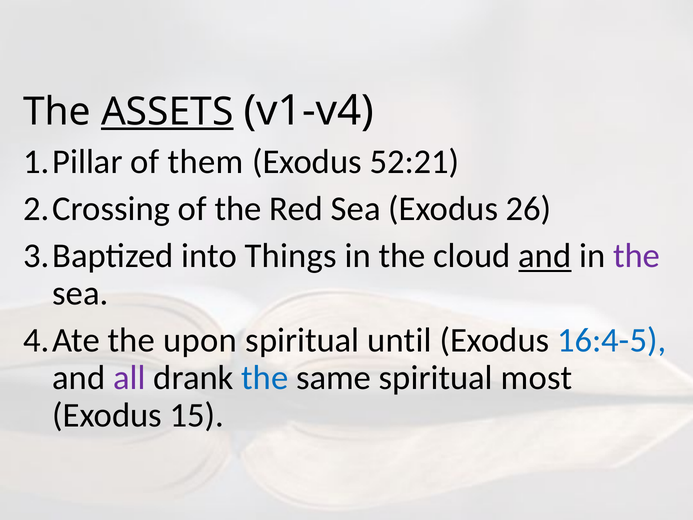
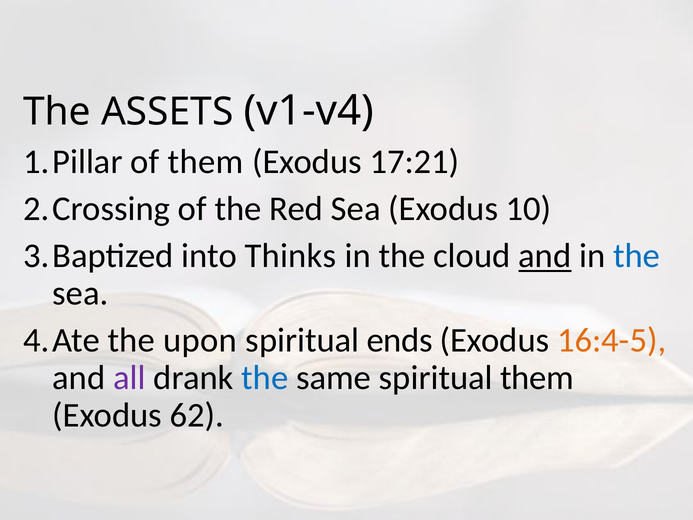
ASSETS underline: present -> none (167, 112)
52:21: 52:21 -> 17:21 (415, 162)
26: 26 -> 10 (529, 209)
Things: Things -> Thinks (291, 256)
the colour: purple -> blue (637, 256)
until: until -> ends (400, 340)
16:4-5 colour: blue -> orange (612, 340)
spiritual most: most -> them (537, 378)
15: 15 -> 62 (197, 415)
